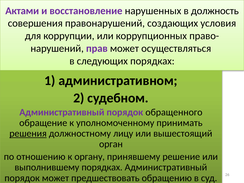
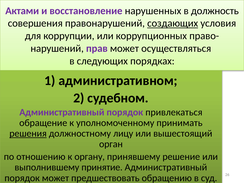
создающих underline: none -> present (173, 23)
обращенного: обращенного -> привлекаться (174, 112)
выполнившему порядках: порядках -> принятие (102, 167)
